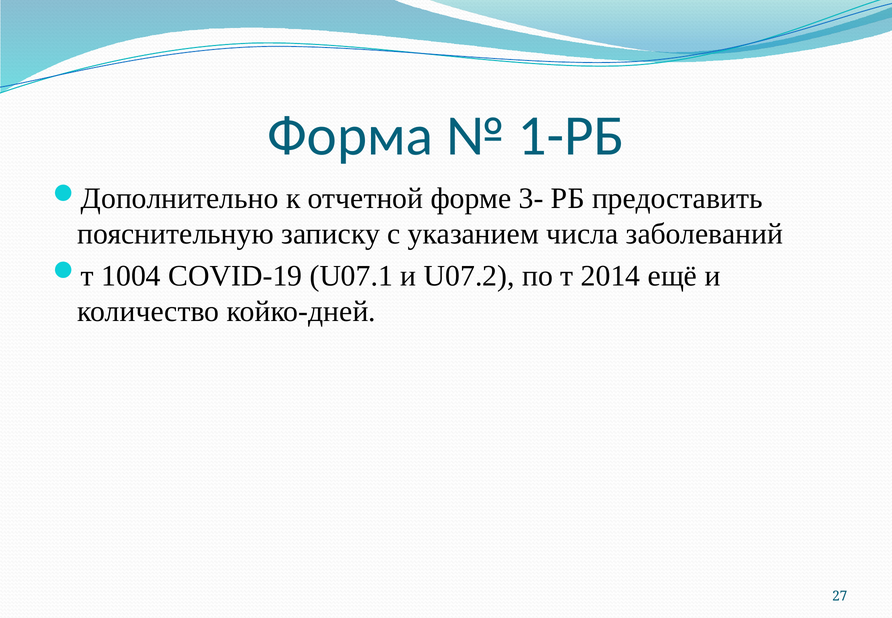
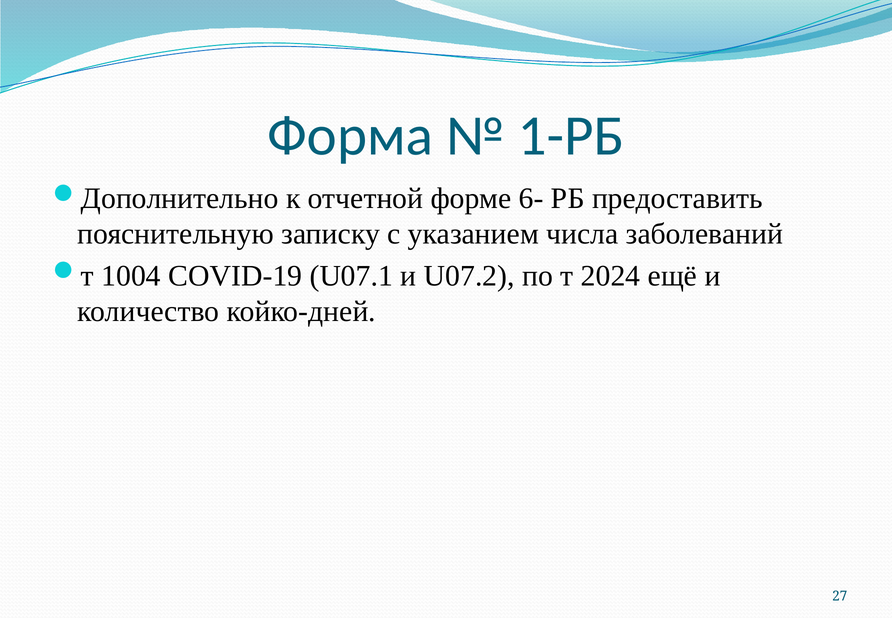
3-: 3- -> 6- (531, 198)
2014: 2014 -> 2024 (611, 275)
